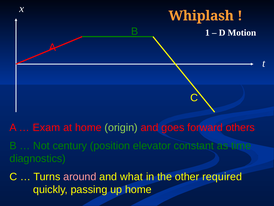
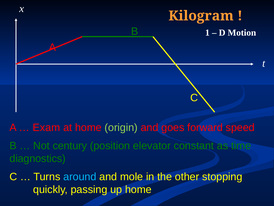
Whiplash: Whiplash -> Kilogram (201, 16)
others: others -> speed (240, 127)
around colour: pink -> light blue (80, 176)
what: what -> mole (132, 176)
required: required -> stopping (222, 176)
